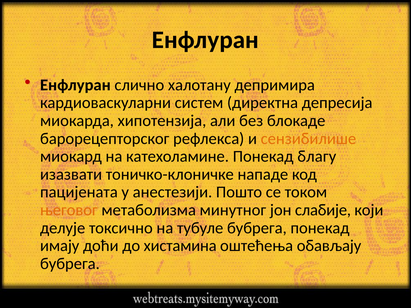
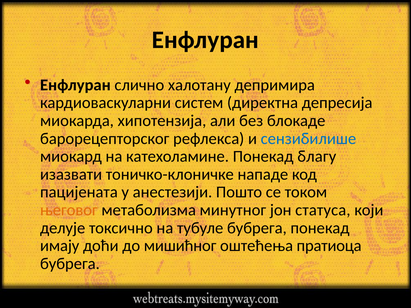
сензибилише colour: orange -> blue (308, 139)
слабије: слабије -> статуса (323, 210)
хистамина: хистамина -> мишићног (180, 246)
обављају: обављају -> пратиоца (329, 246)
